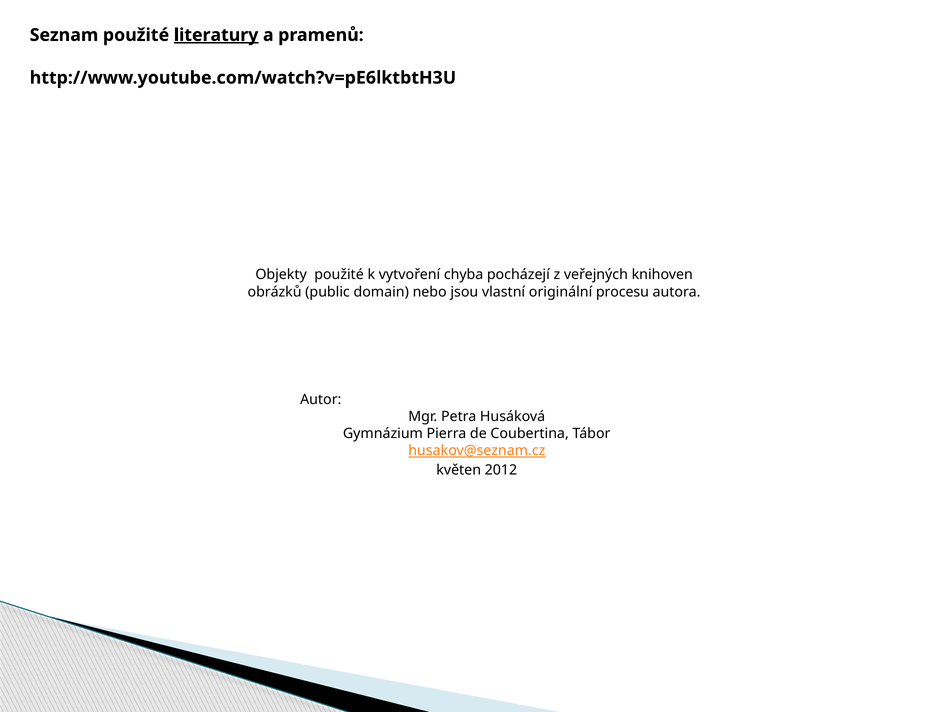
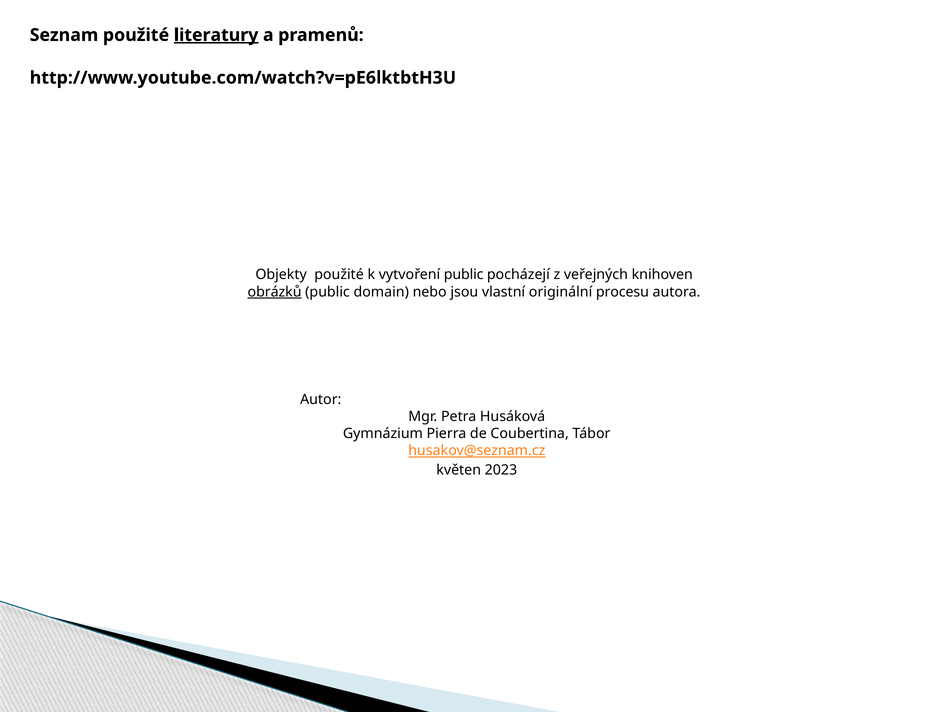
vytvoření chyba: chyba -> public (464, 275)
obrázků underline: none -> present (275, 292)
2012: 2012 -> 2023 (501, 470)
